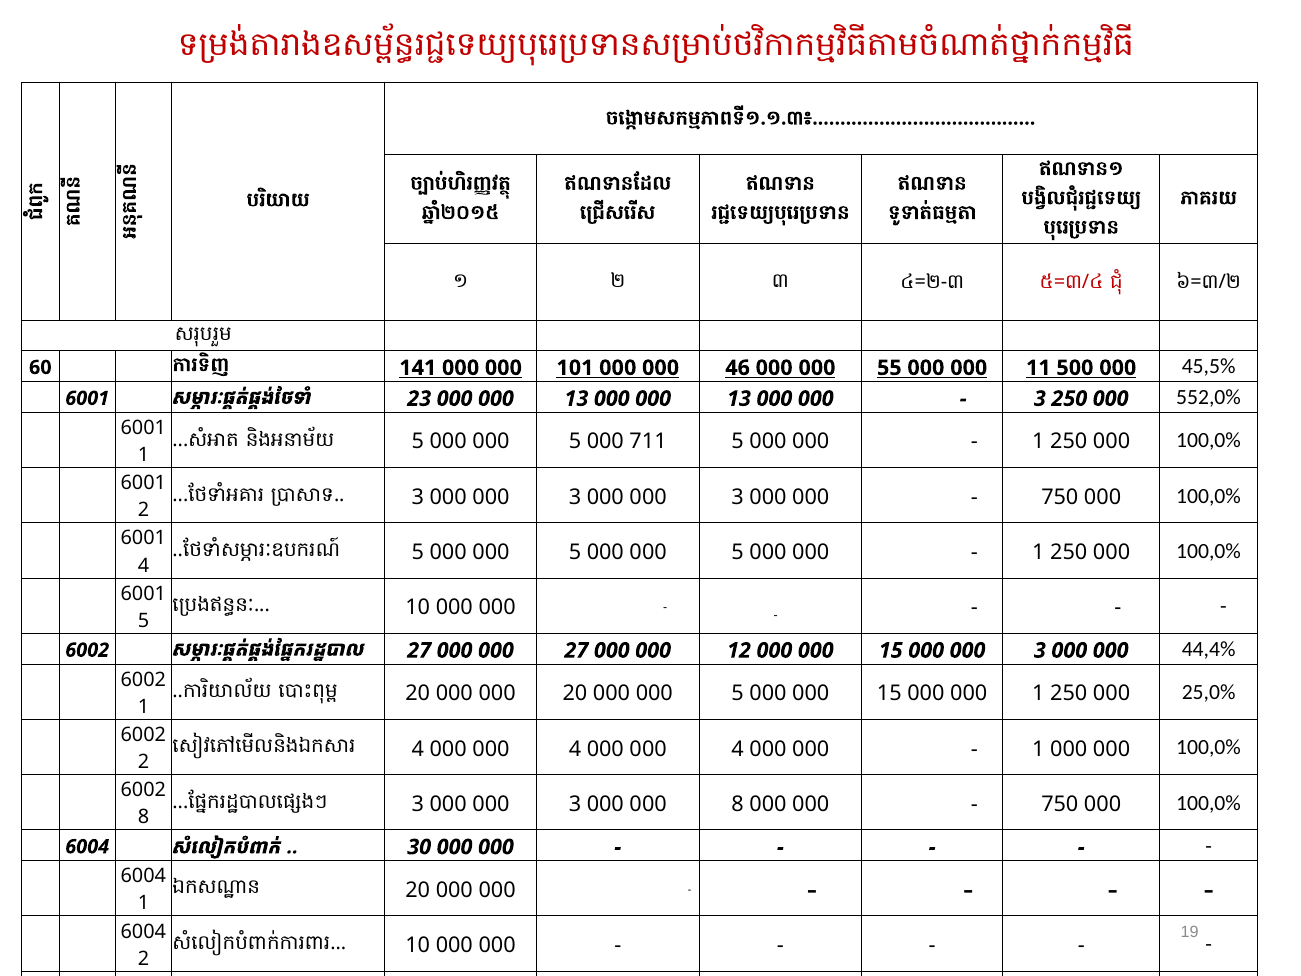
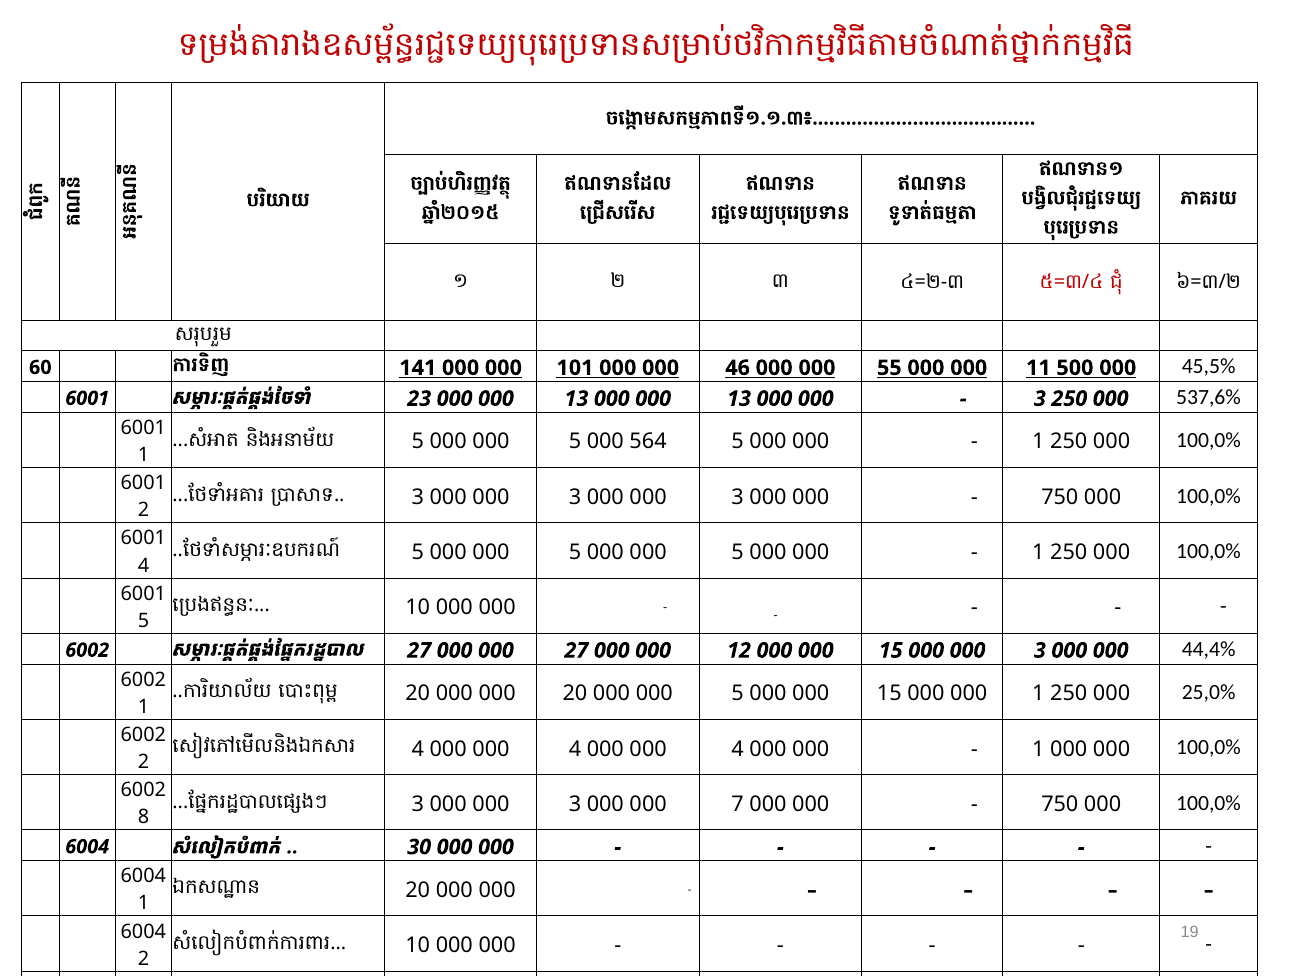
552,0%: 552,0% -> 537,6% (1209, 398)
711: 711 -> 564 (648, 442)
000 8: 8 -> 7 (738, 804)
